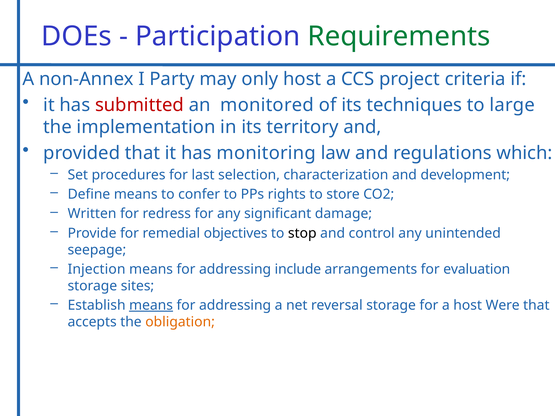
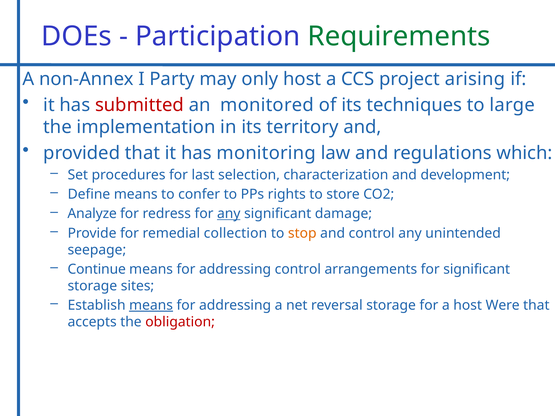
criteria: criteria -> arising (475, 79)
Written: Written -> Analyze (92, 214)
any underline: none -> present (229, 214)
objectives: objectives -> collection (235, 233)
stop colour: black -> orange (302, 233)
Injection: Injection -> Continue (97, 269)
addressing include: include -> control (298, 269)
for evaluation: evaluation -> significant (477, 269)
obligation colour: orange -> red (180, 322)
